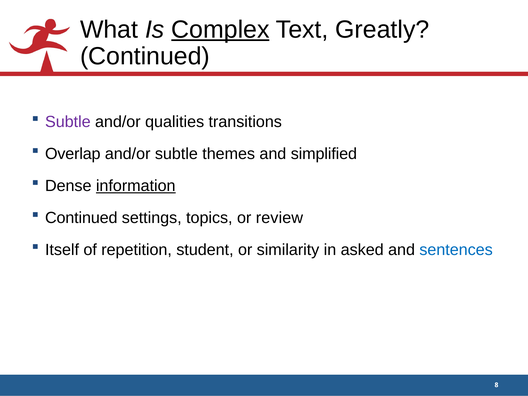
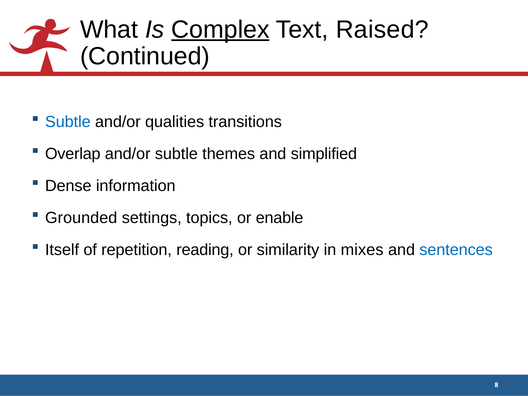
Greatly: Greatly -> Raised (382, 29)
Subtle colour: purple -> blue (68, 122)
information underline: present -> none (136, 186)
Continued: Continued -> Grounded (81, 218)
review: review -> enable (280, 218)
student: student -> reading (205, 250)
asked: asked -> mixes (362, 250)
